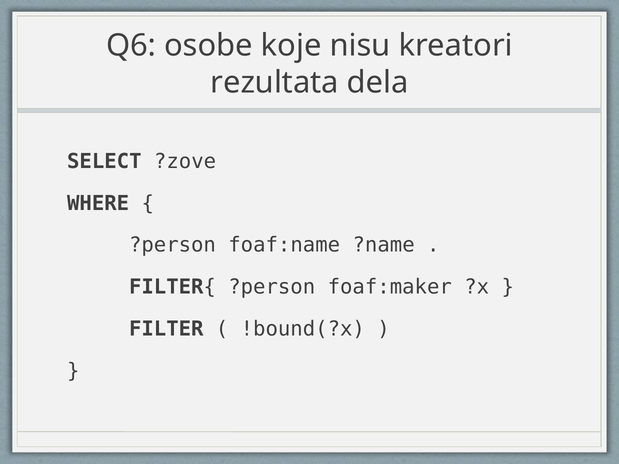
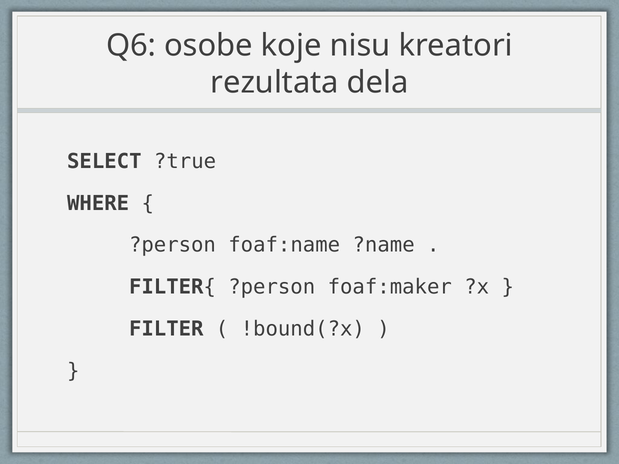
?zove: ?zove -> ?true (185, 161)
